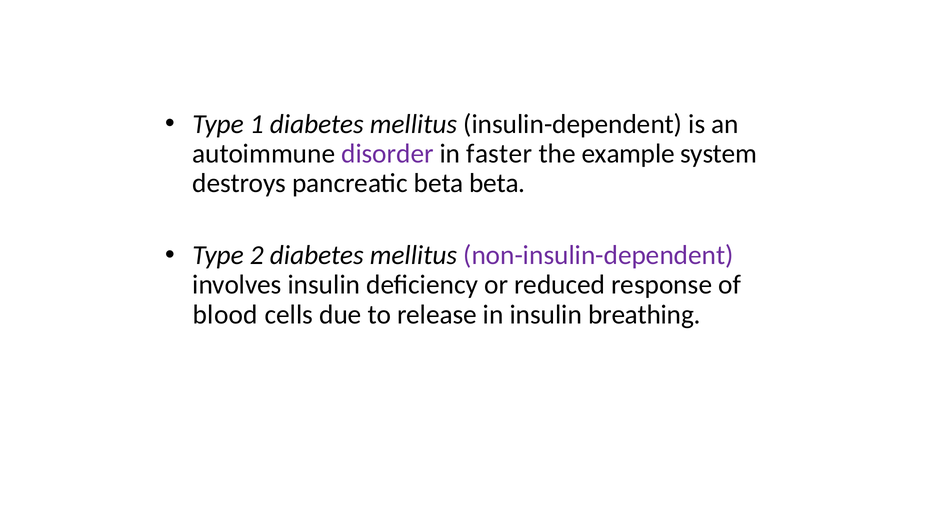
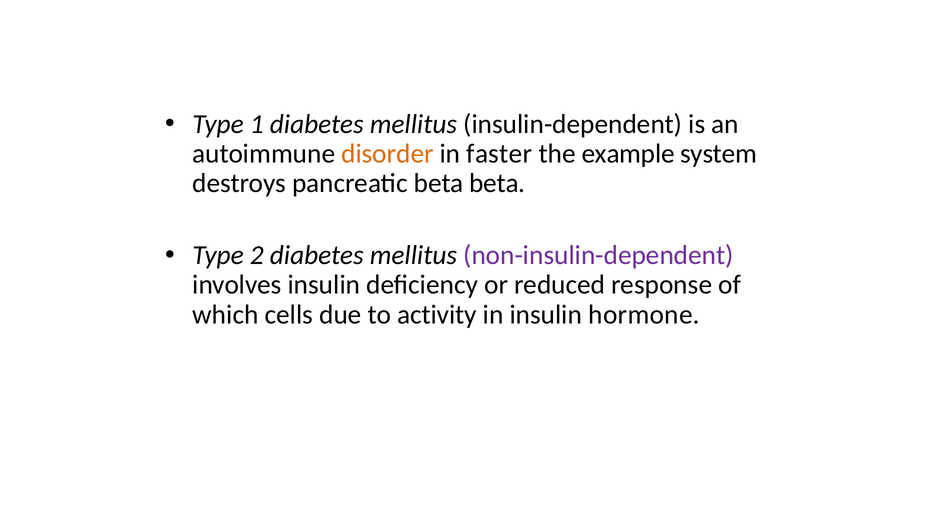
disorder colour: purple -> orange (387, 153)
blood: blood -> which (225, 314)
release: release -> activity (437, 314)
breathing: breathing -> hormone (644, 314)
